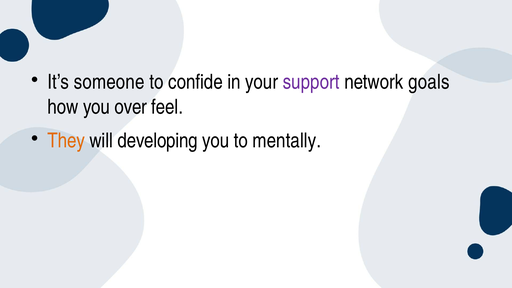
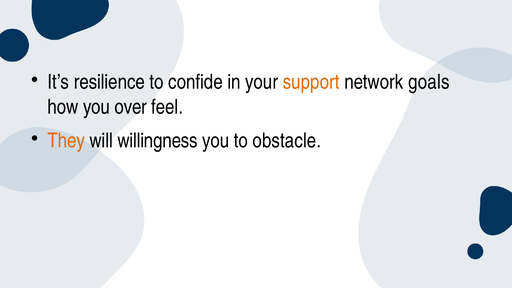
someone: someone -> resilience (109, 82)
support colour: purple -> orange (311, 82)
developing: developing -> willingness (158, 141)
mentally: mentally -> obstacle (287, 141)
